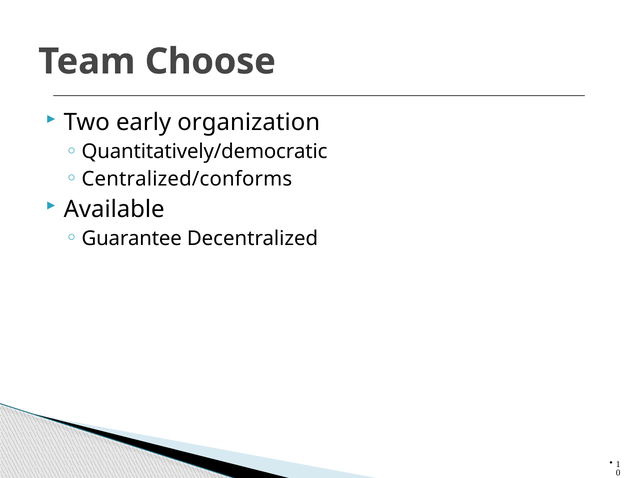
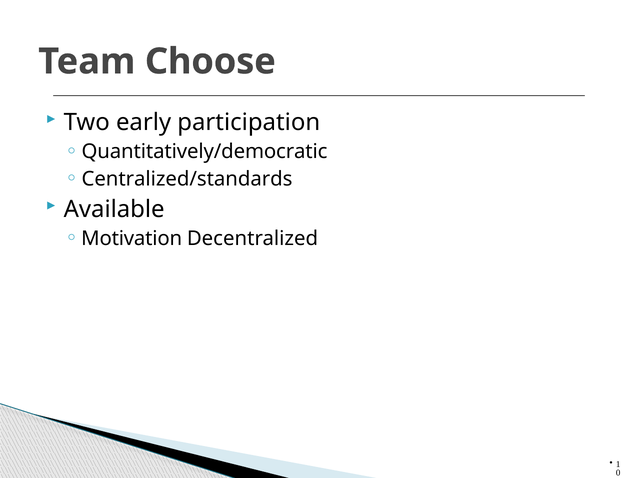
organization: organization -> participation (249, 123)
Centralized/conforms: Centralized/conforms -> Centralized/standards (187, 179)
Guarantee: Guarantee -> Motivation (132, 239)
